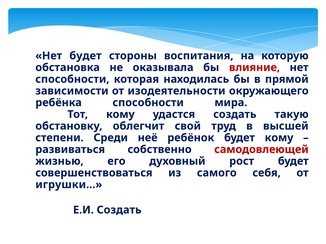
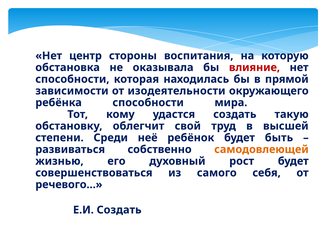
Нет будет: будет -> центр (86, 56)
будет кому: кому -> быть (279, 138)
самодовлеющей colour: red -> orange (261, 150)
игрушки…: игрушки… -> речевого… (69, 185)
